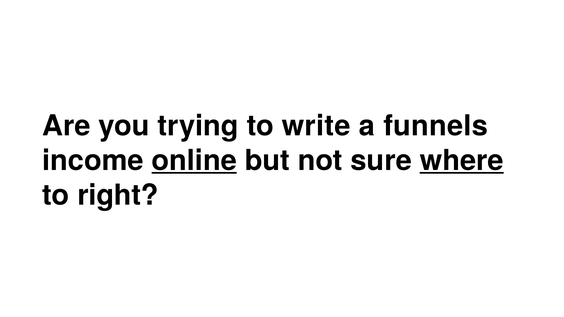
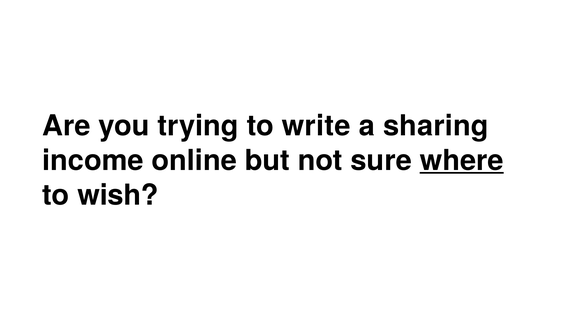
funnels: funnels -> sharing (436, 126)
online underline: present -> none (194, 161)
right: right -> wish (118, 195)
